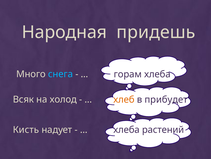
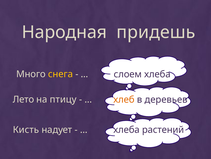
снега colour: light blue -> yellow (60, 74)
горам: горам -> слоем (128, 74)
Всяк: Всяк -> Лето (23, 99)
холод: холод -> птицу (63, 99)
прибудет: прибудет -> деревьев (166, 99)
